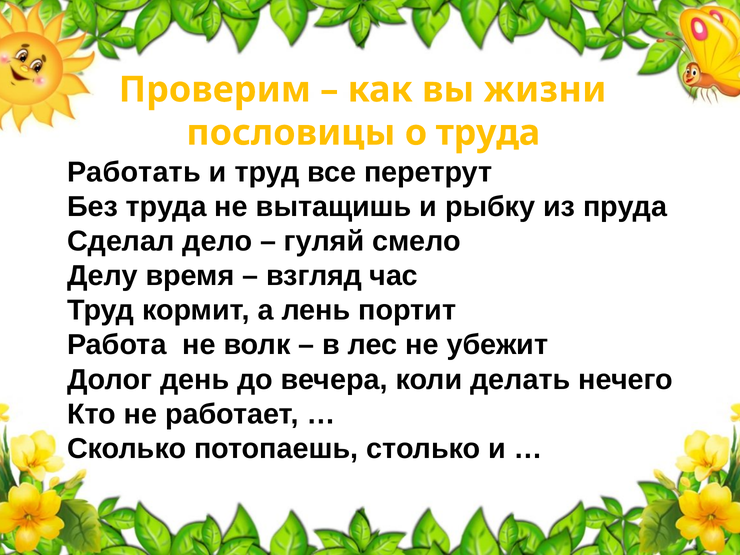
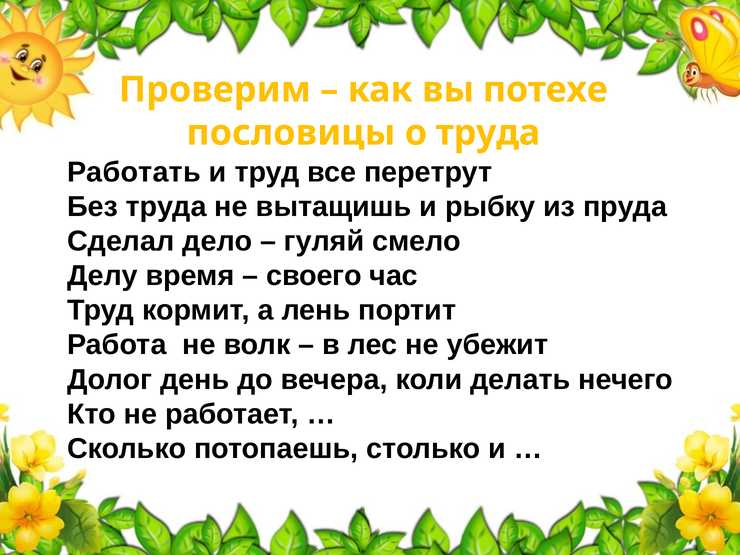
жизни: жизни -> потехе (545, 90)
взгляд: взгляд -> своего (314, 276)
